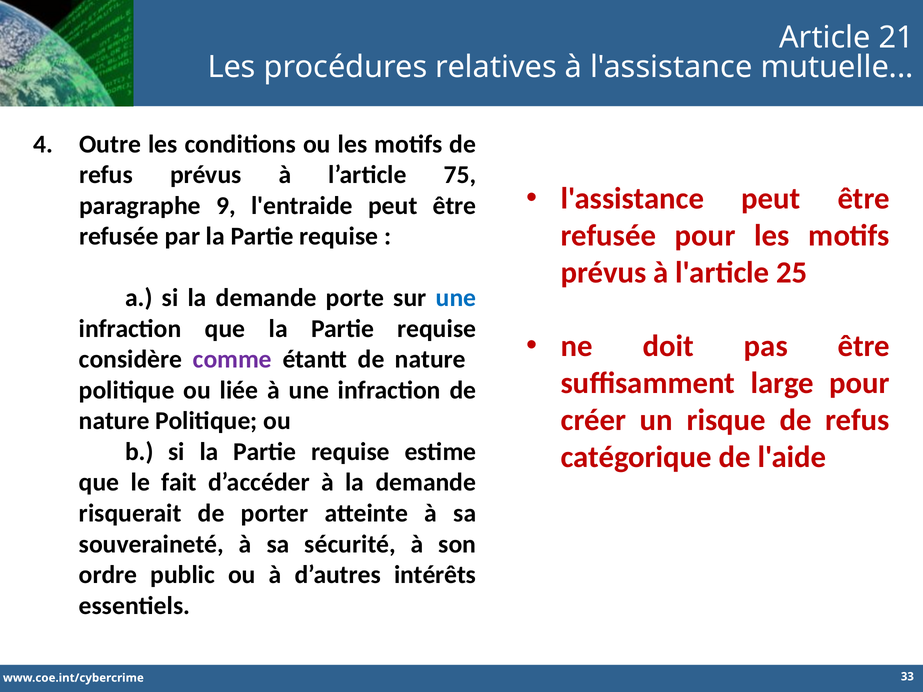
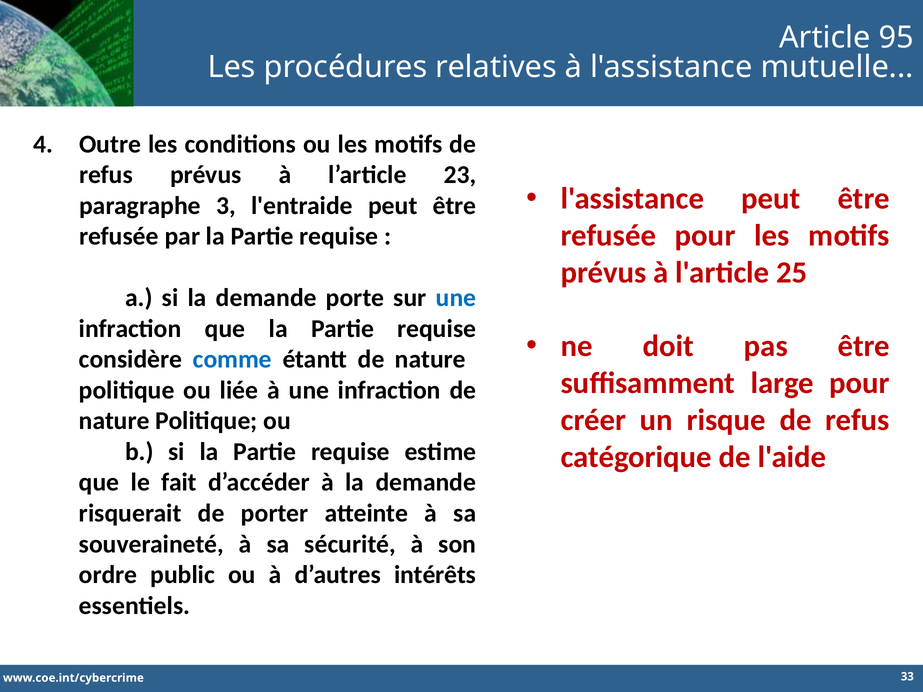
21: 21 -> 95 (896, 38)
75: 75 -> 23 (460, 175)
9: 9 -> 3 (226, 206)
comme colour: purple -> blue (232, 360)
